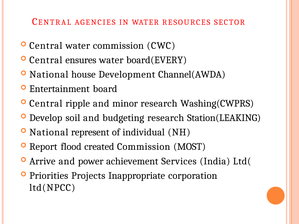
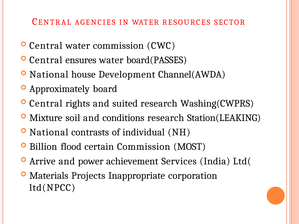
board(EVERY: board(EVERY -> board(PASSES (157, 60)
Entertainment: Entertainment -> Approximately (60, 89)
ripple: ripple -> rights (78, 103)
minor: minor -> suited (125, 103)
Develop: Develop -> Mixture (46, 118)
budgeting: budgeting -> conditions (123, 118)
represent: represent -> contrasts (90, 132)
Report: Report -> Billion (43, 147)
created: created -> certain (99, 147)
Priorities: Priorities -> Materials (49, 176)
